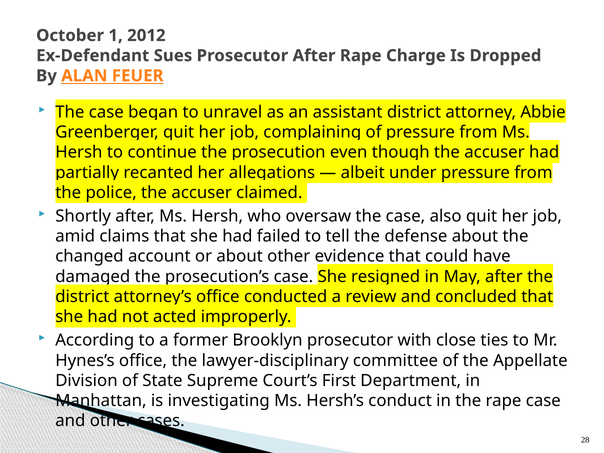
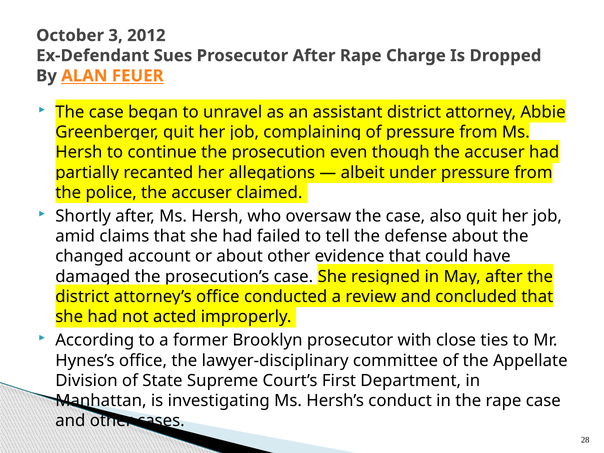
1: 1 -> 3 (116, 36)
